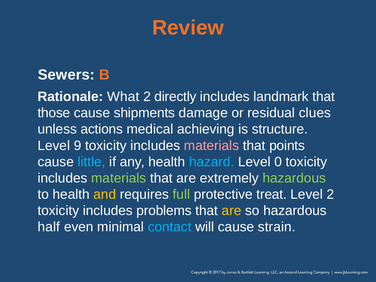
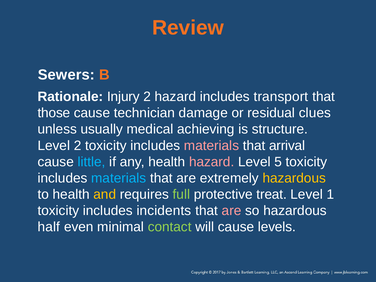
What: What -> Injury (123, 97)
2 directly: directly -> hazard (175, 97)
landmark: landmark -> transport (281, 97)
shipments: shipments -> technician (144, 113)
actions: actions -> usually (102, 129)
Level 9: 9 -> 2 (78, 146)
points: points -> arrival (287, 146)
hazard colour: light blue -> pink (212, 162)
0: 0 -> 5 (278, 162)
materials colour: light green -> light blue (119, 178)
hazardous colour: light green -> yellow (294, 178)
Level 2: 2 -> 1 (330, 194)
problems: problems -> incidents (164, 211)
are colour: yellow -> pink (232, 211)
contact colour: light blue -> light green (170, 227)
strain: strain -> levels (277, 227)
